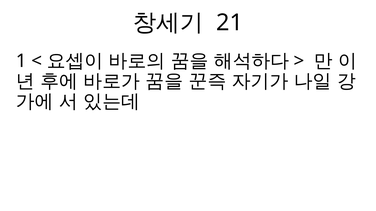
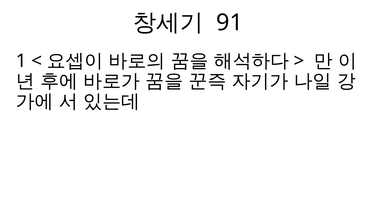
21: 21 -> 91 (230, 23)
